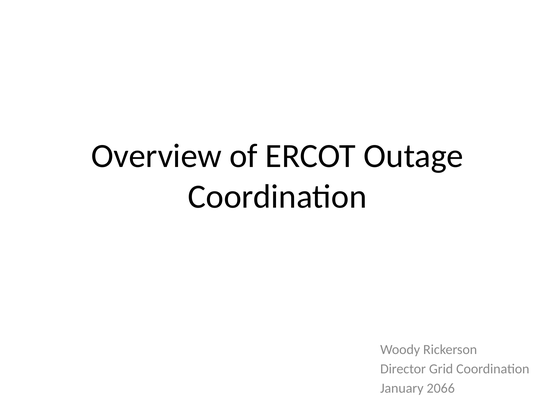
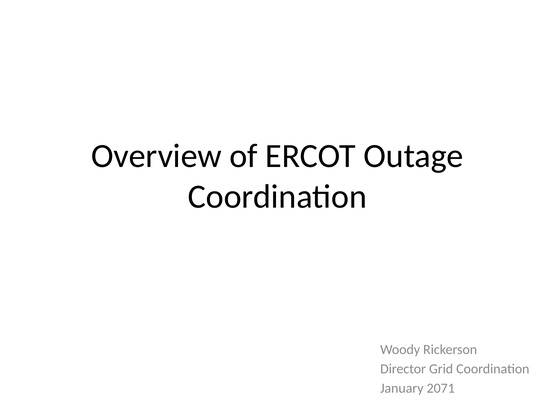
2066: 2066 -> 2071 (441, 389)
